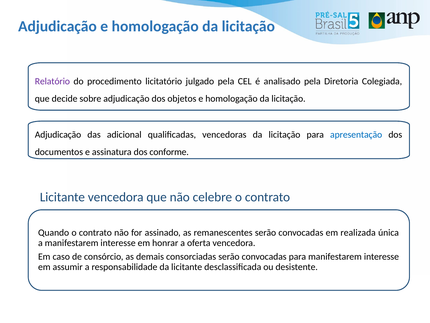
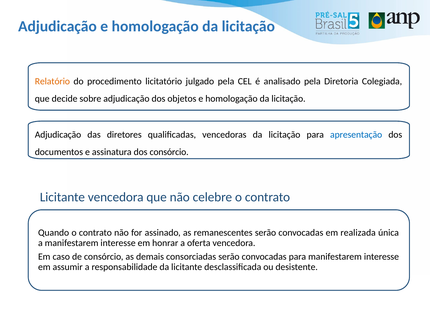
Relatório colour: purple -> orange (52, 81)
adicional: adicional -> diretores (124, 135)
dos conforme: conforme -> consórcio (169, 152)
